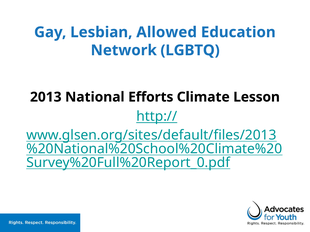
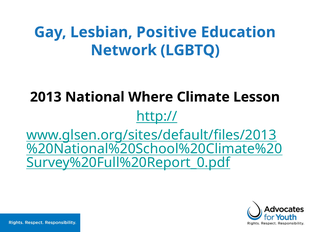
Allowed: Allowed -> Positive (167, 32)
Efforts: Efforts -> Where (151, 97)
